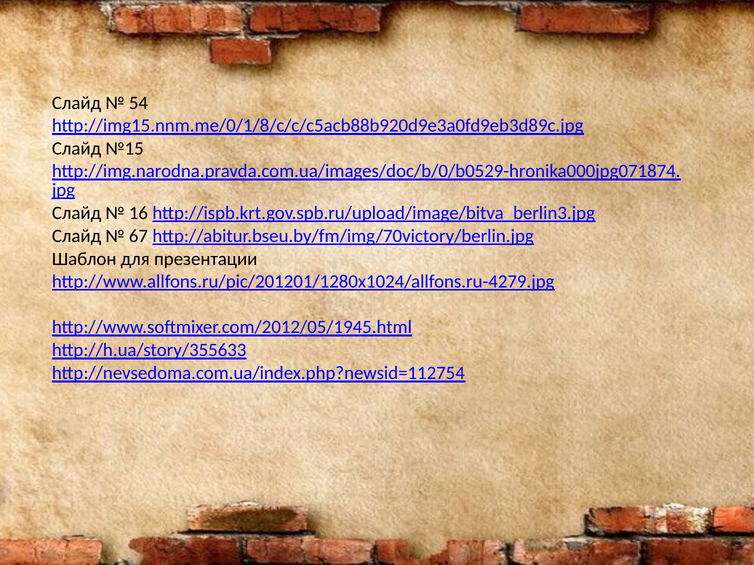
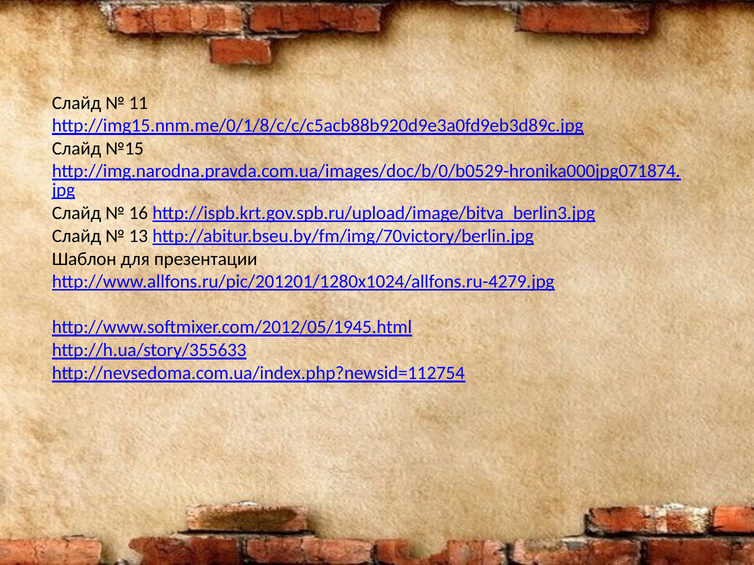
54: 54 -> 11 (138, 103)
67: 67 -> 13 (138, 236)
